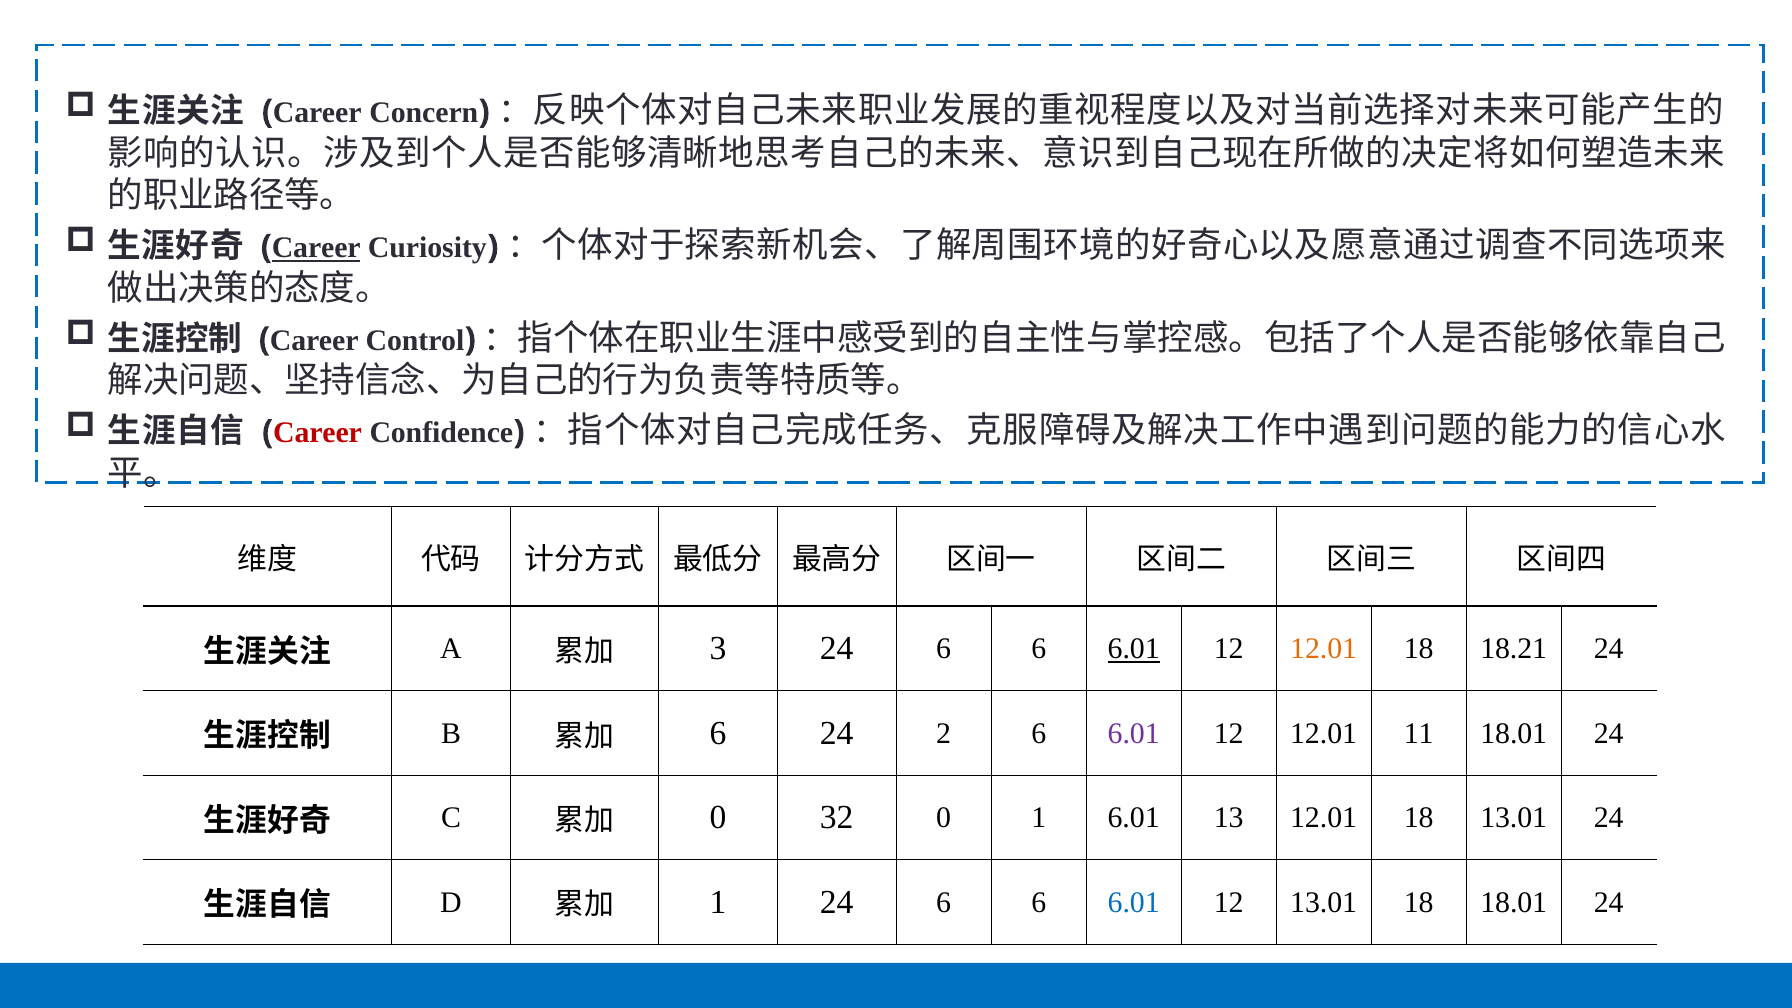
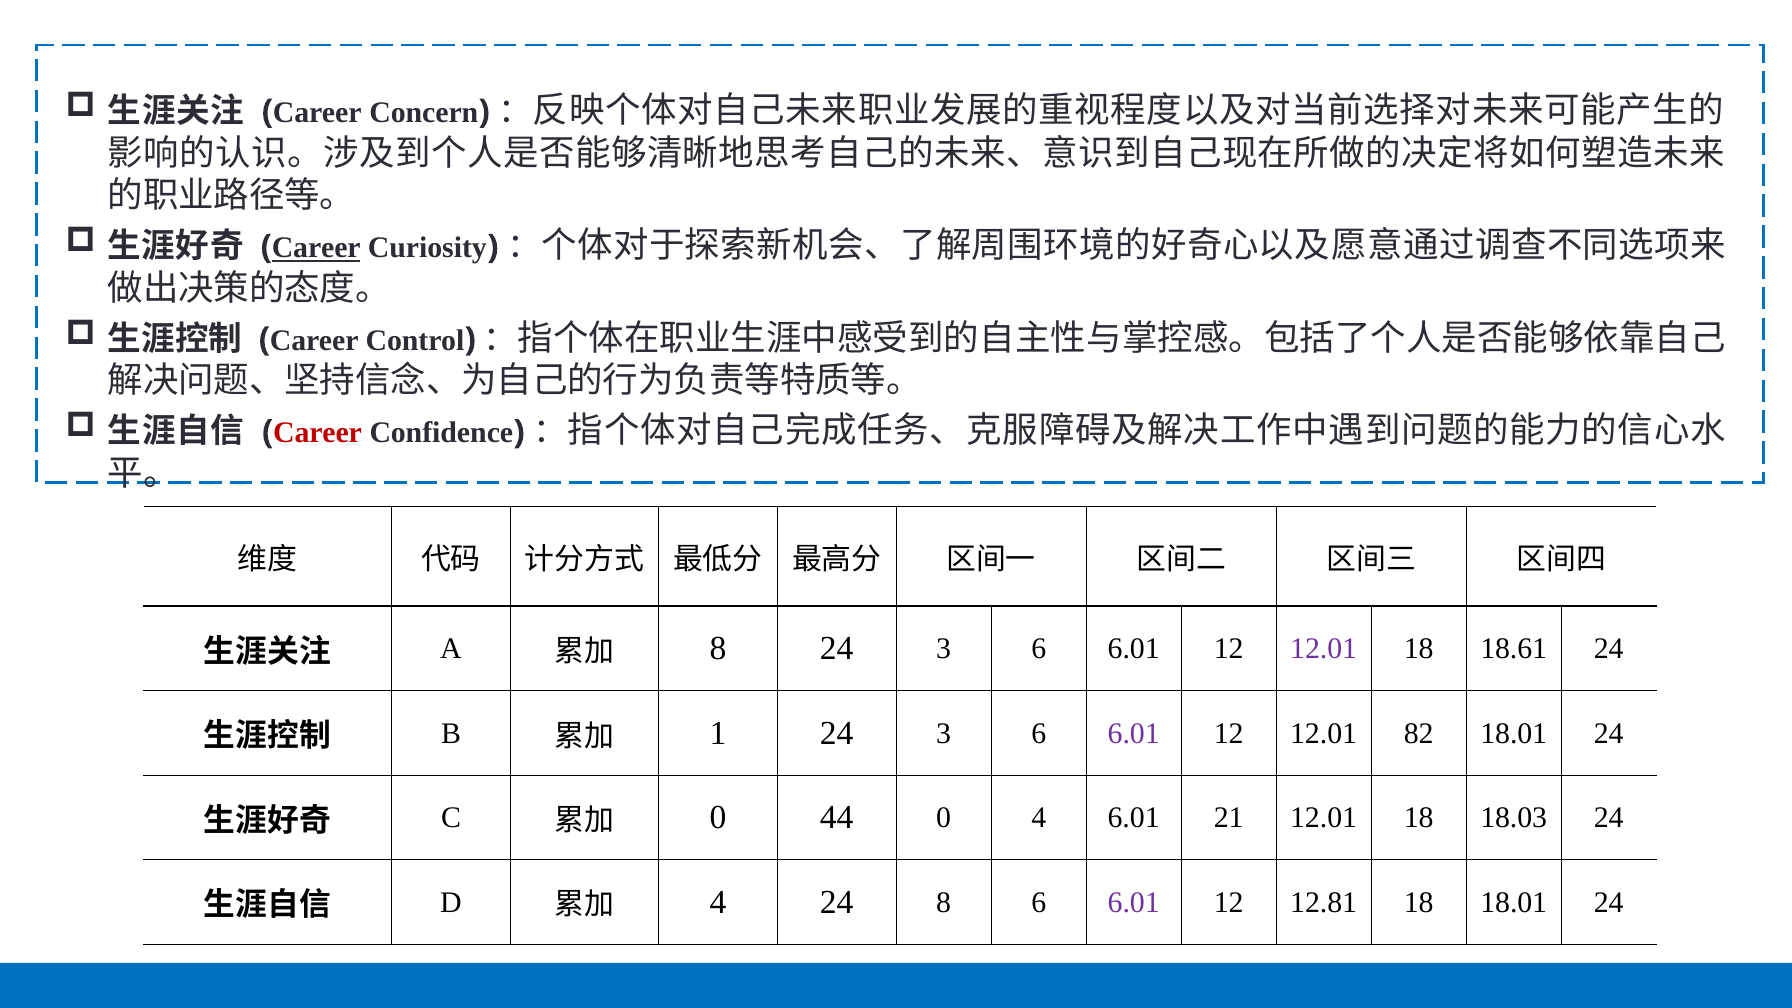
3: 3 -> 8 (718, 649)
6: 6 -> 3 (944, 649)
6.01 underline: present -> none (1134, 649)
12.01 colour: orange -> purple (1324, 649)
18.21: 18.21 -> 18.61 (1514, 649)
6: 6 -> 1 (718, 733)
2: 2 -> 3 (944, 733)
11: 11 -> 82 (1419, 733)
32: 32 -> 44 (837, 818)
0 1: 1 -> 4 (1039, 818)
13: 13 -> 21 (1229, 818)
18 13.01: 13.01 -> 18.03 (1514, 818)
1: 1 -> 4 (718, 902)
6: 6 -> 8 (944, 902)
6.01 colour: blue -> purple (1134, 902)
12 13.01: 13.01 -> 12.81 (1324, 902)
